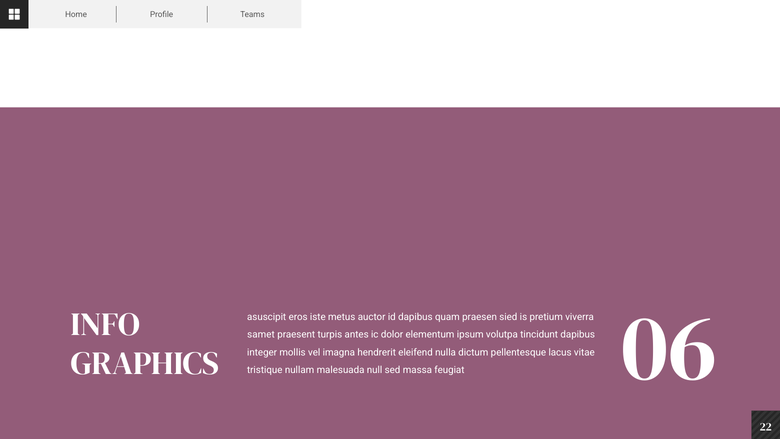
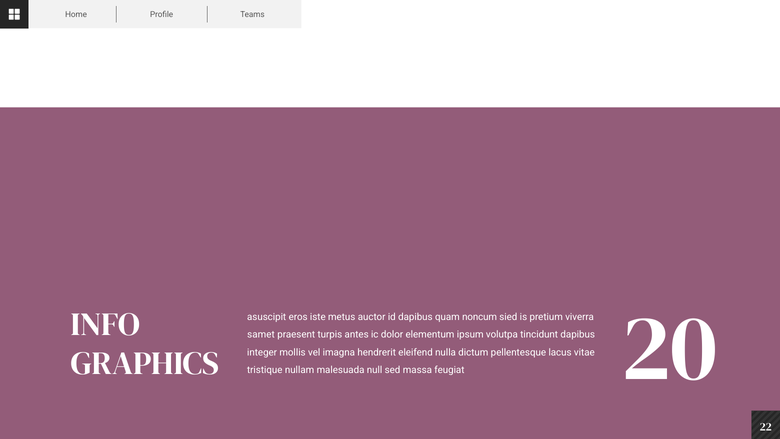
praesen: praesen -> noncum (480, 317)
06: 06 -> 20 (669, 348)
